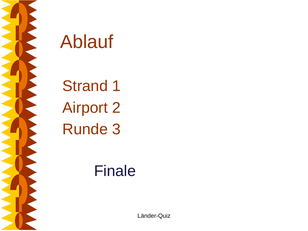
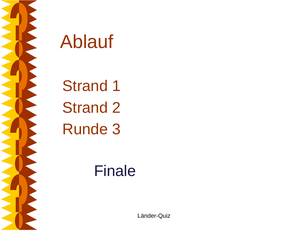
Airport: Airport -> Strand (85, 108)
